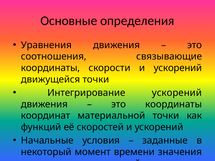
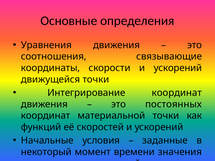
Интегрирование ускорений: ускорений -> координат (177, 93)
это координаты: координаты -> постоянных (174, 104)
